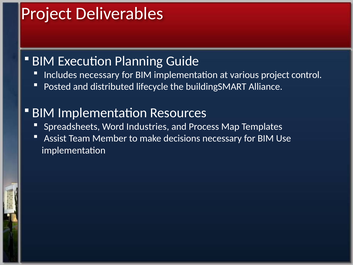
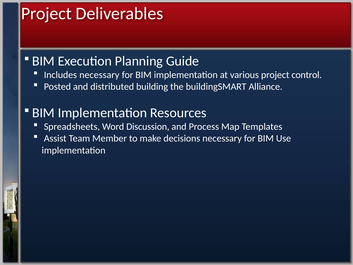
lifecycle: lifecycle -> building (152, 87)
Industries: Industries -> Discussion (148, 127)
